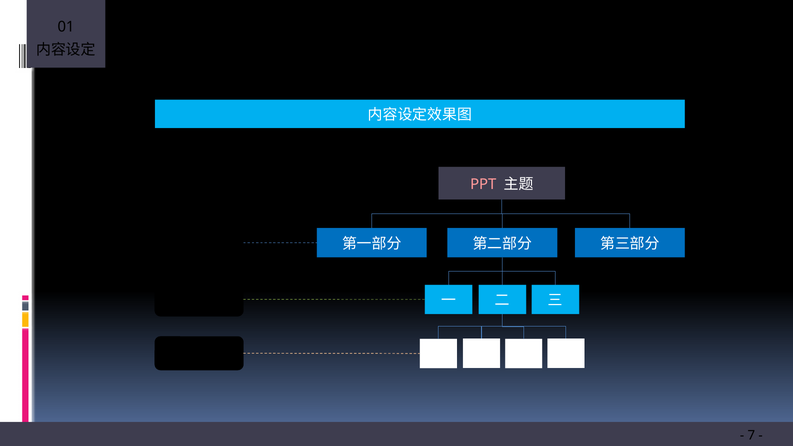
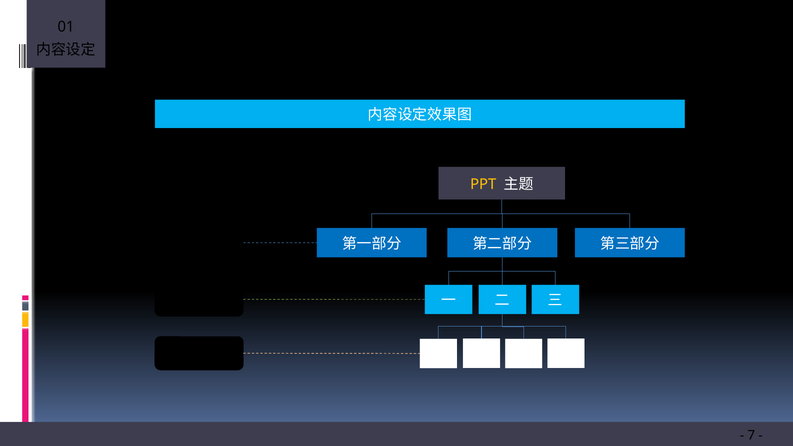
PPT colour: pink -> yellow (483, 184)
